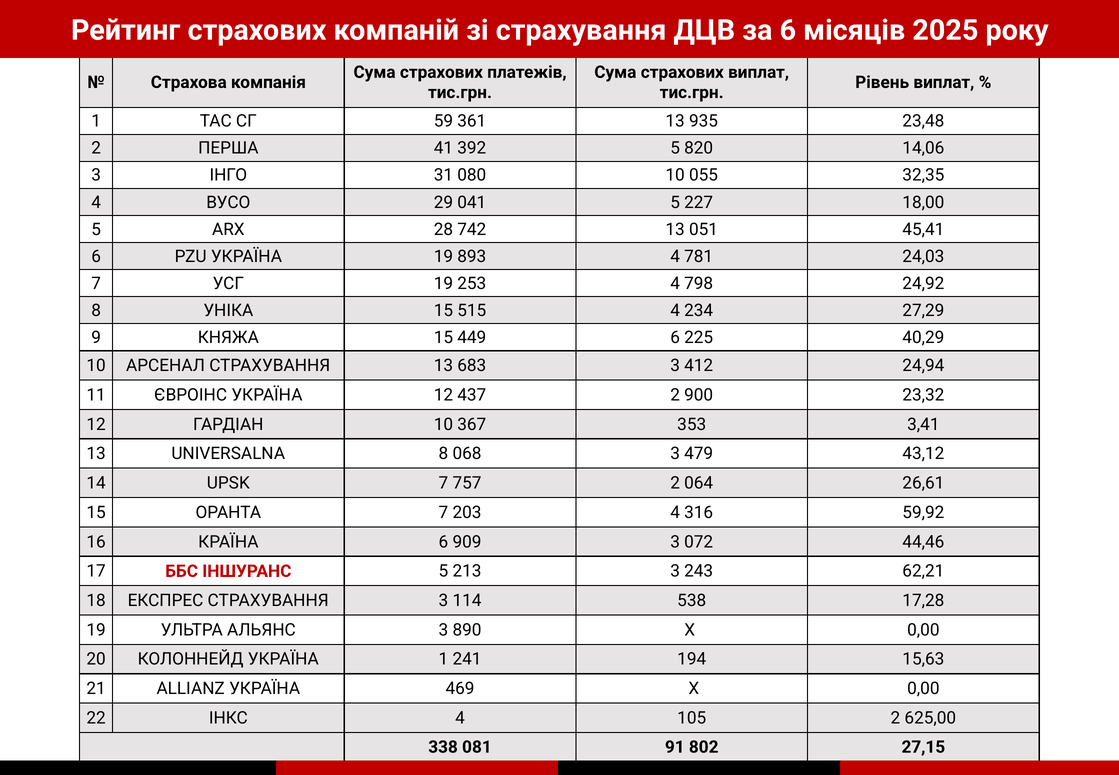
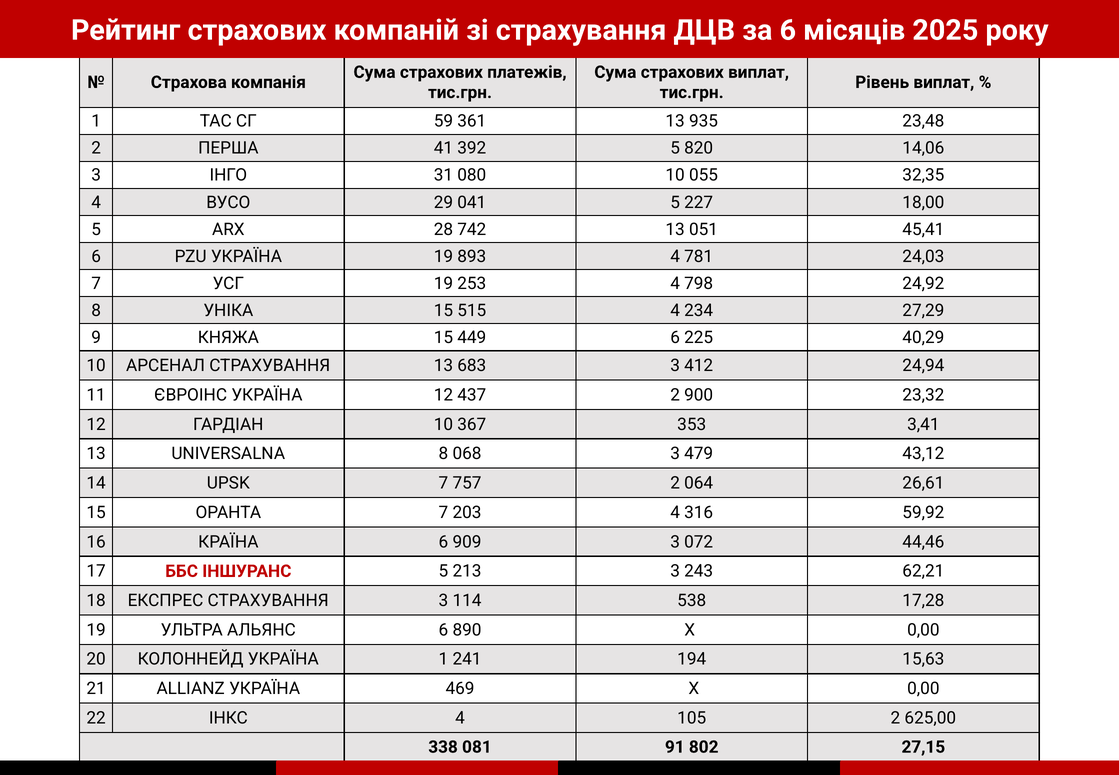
АЛЬЯНС 3: 3 -> 6 (443, 630)
